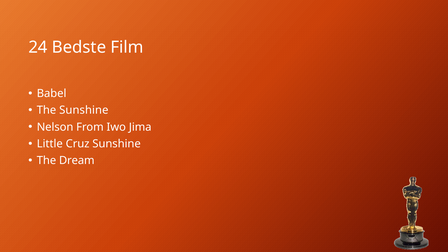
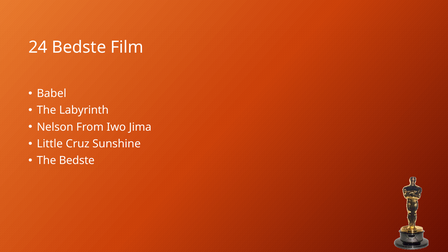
The Sunshine: Sunshine -> Labyrinth (84, 110)
The Dream: Dream -> Bedste (77, 161)
